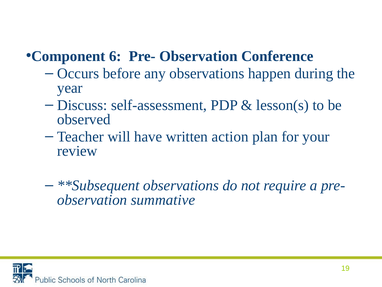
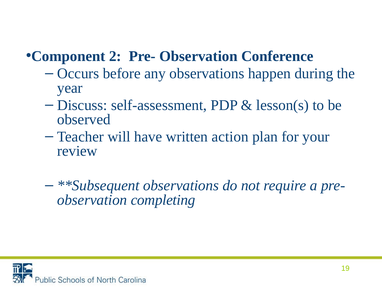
6: 6 -> 2 (115, 56)
summative: summative -> completing (163, 199)
